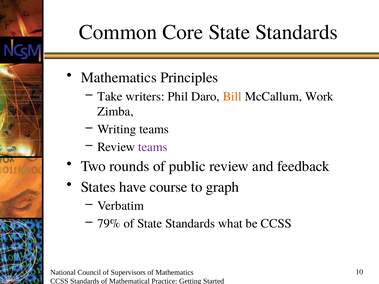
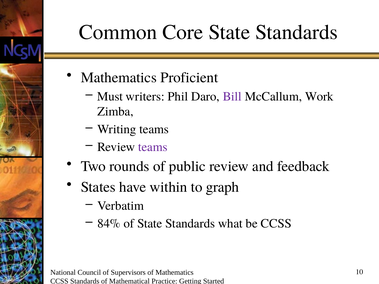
Principles: Principles -> Proficient (189, 78)
Take: Take -> Must (110, 96)
Bill colour: orange -> purple (232, 96)
course: course -> within (169, 187)
79%: 79% -> 84% (109, 224)
